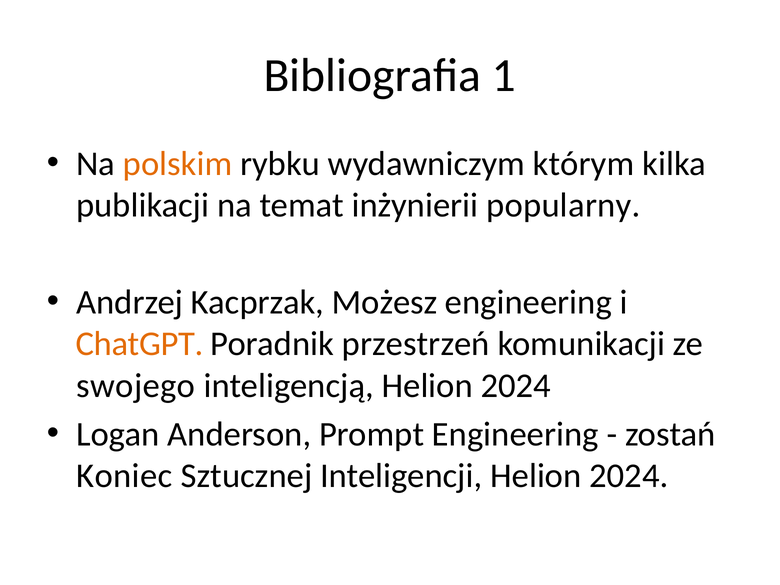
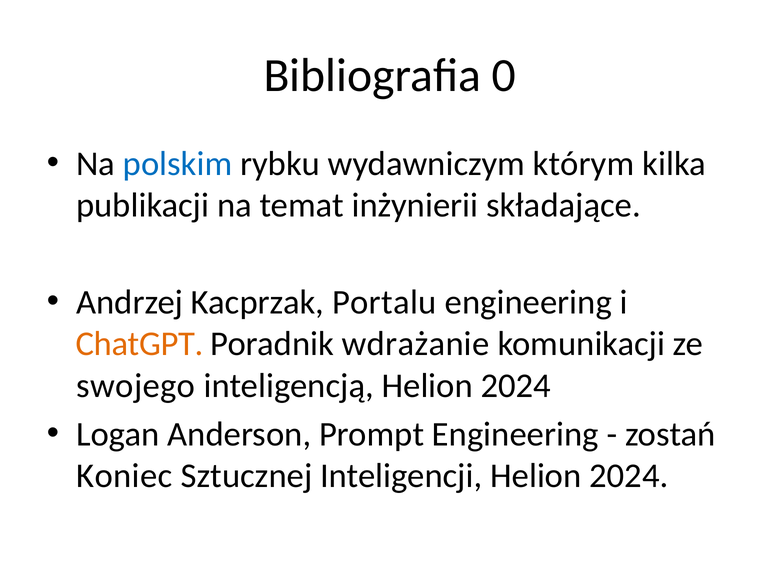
1: 1 -> 0 (504, 76)
polskim colour: orange -> blue (178, 164)
popularny: popularny -> składające (563, 205)
Możesz: Możesz -> Portalu (384, 302)
przestrzeń: przestrzeń -> wdrażanie (416, 344)
